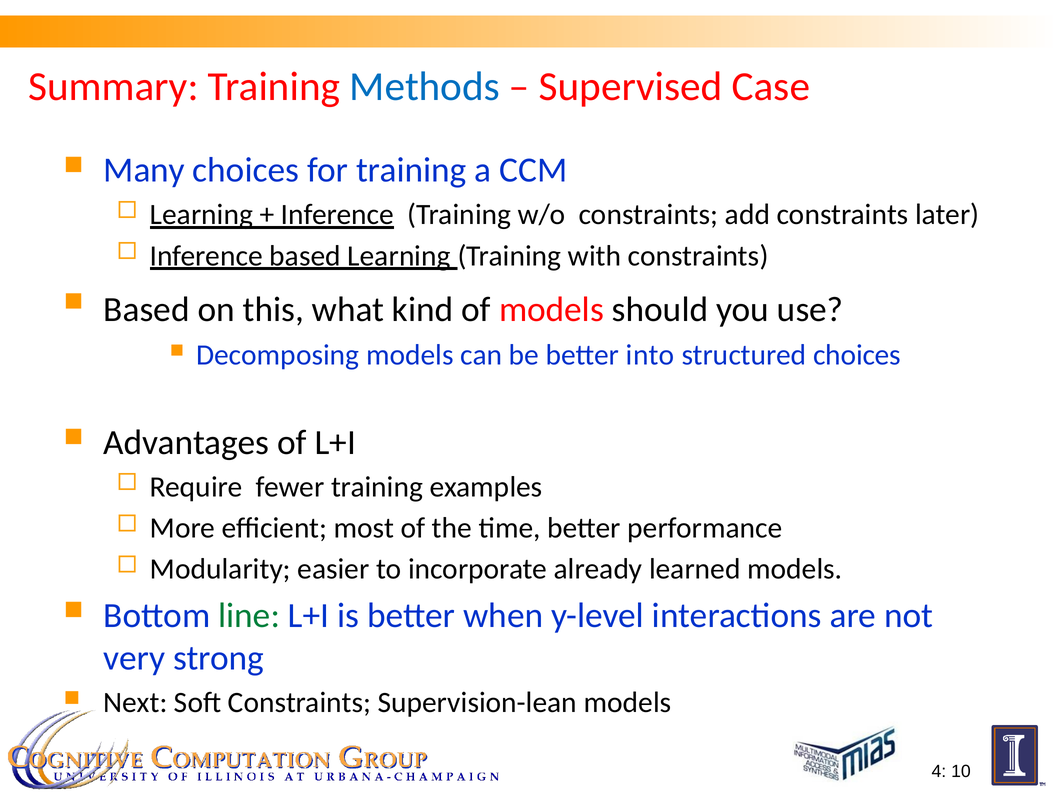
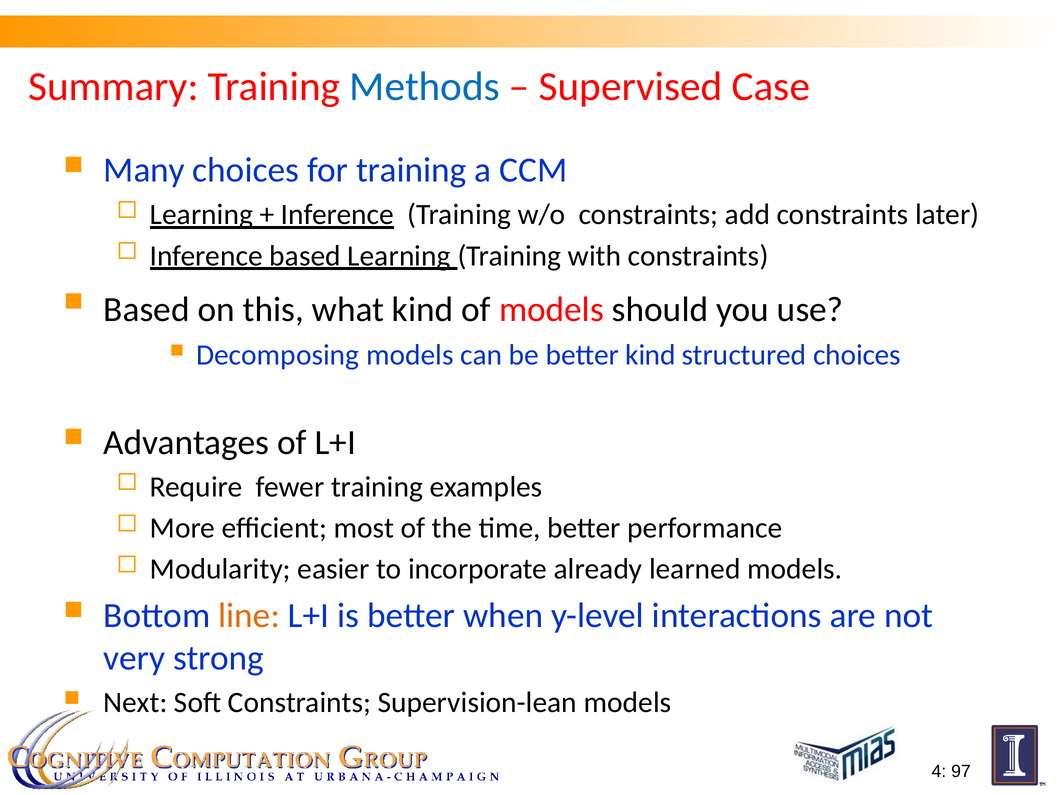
better into: into -> kind (651, 355)
line colour: green -> orange (249, 616)
10: 10 -> 97 (961, 772)
